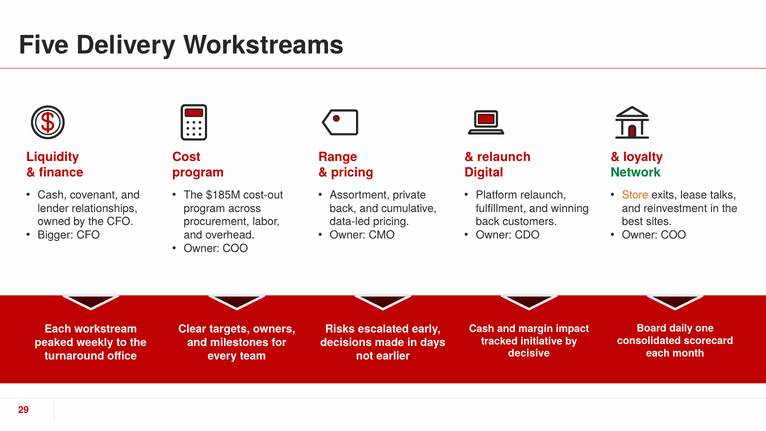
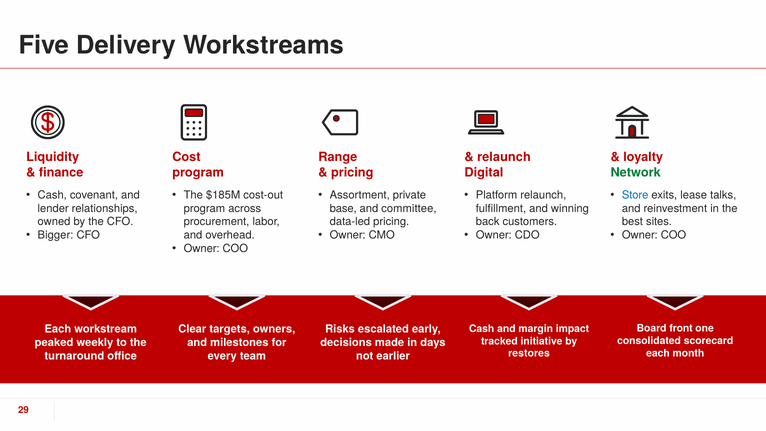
Store colour: orange -> blue (635, 195)
back: back -> base (343, 208)
cumulative: cumulative -> committee (409, 208)
daily: daily -> front (681, 328)
decisive: decisive -> restores (529, 353)
